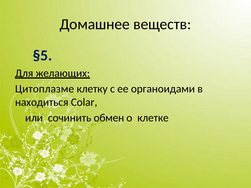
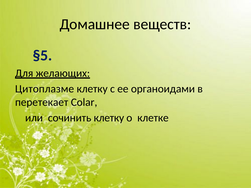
находиться: находиться -> перетекает (42, 102)
сочинить обмен: обмен -> клетку (109, 118)
